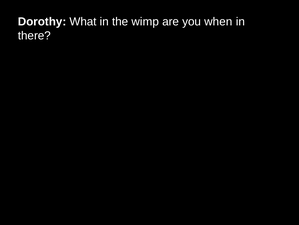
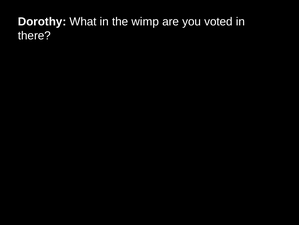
when: when -> voted (218, 21)
